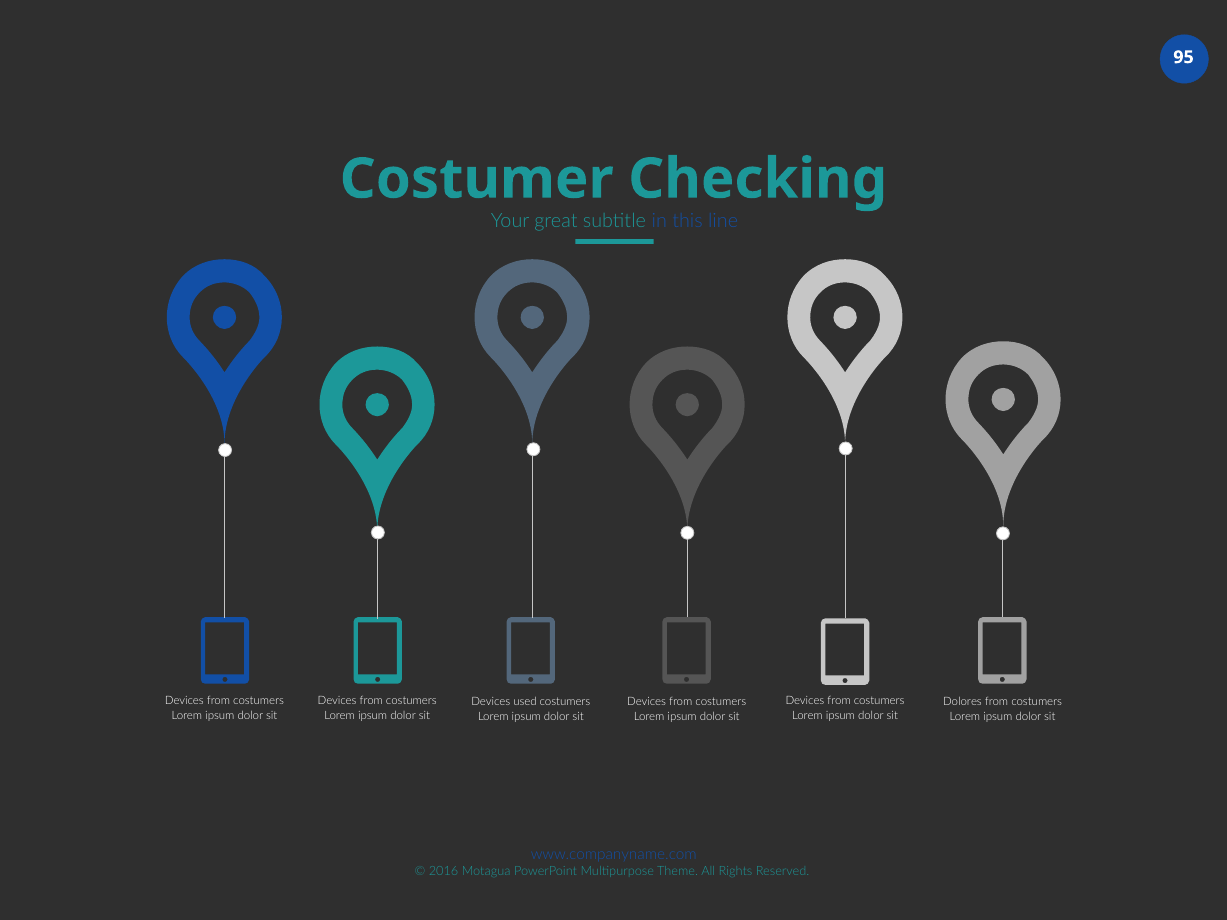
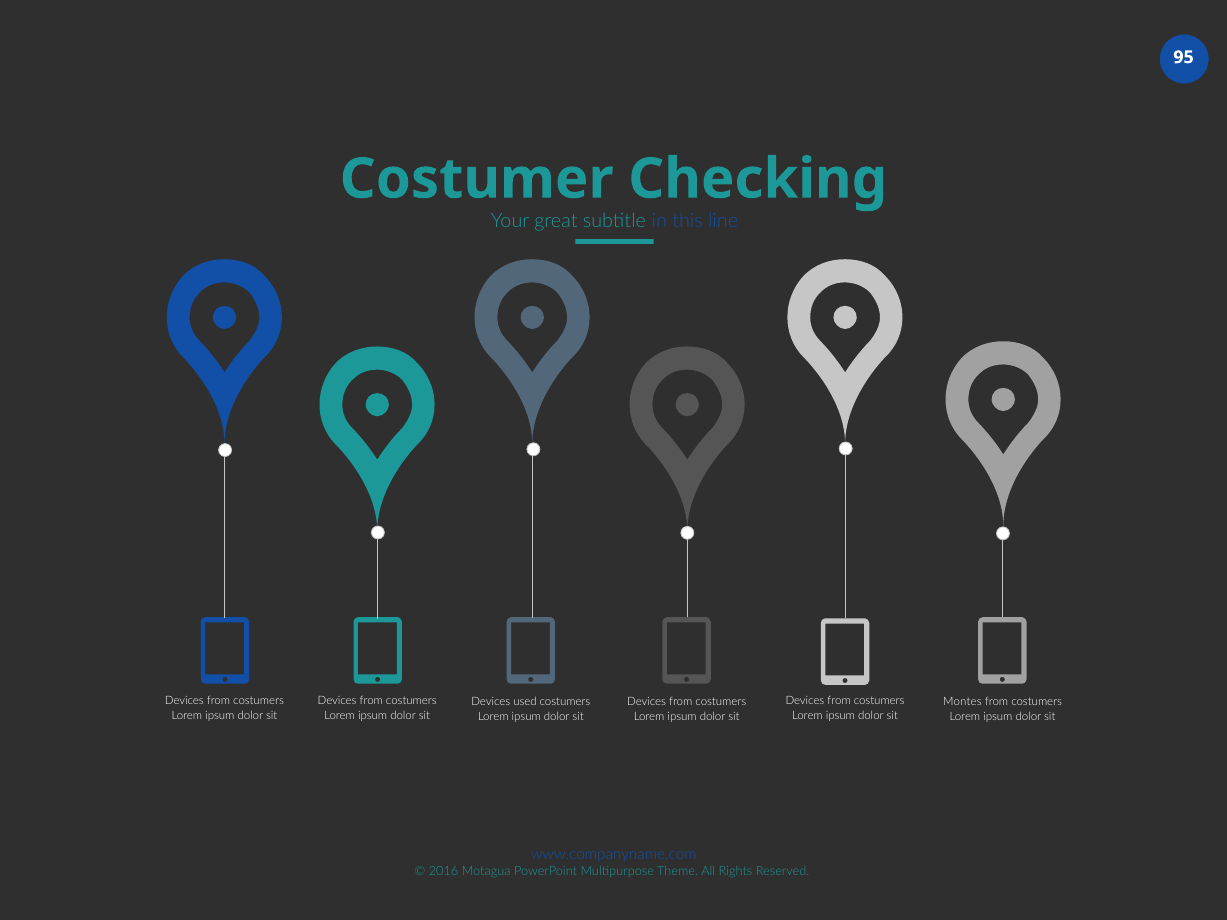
Dolores: Dolores -> Montes (962, 702)
